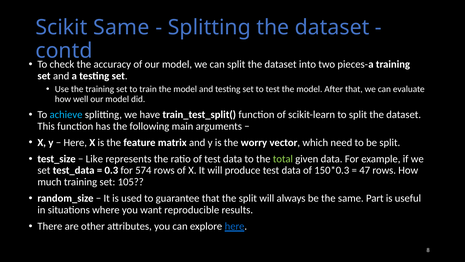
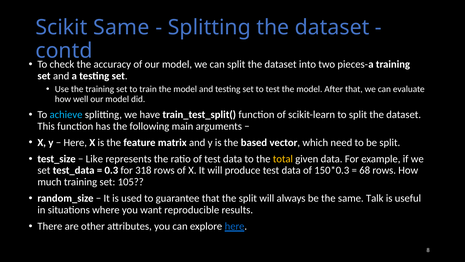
worry: worry -> based (254, 142)
total colour: light green -> yellow (283, 159)
574: 574 -> 318 (143, 170)
47: 47 -> 68 (365, 170)
Part: Part -> Talk (375, 198)
